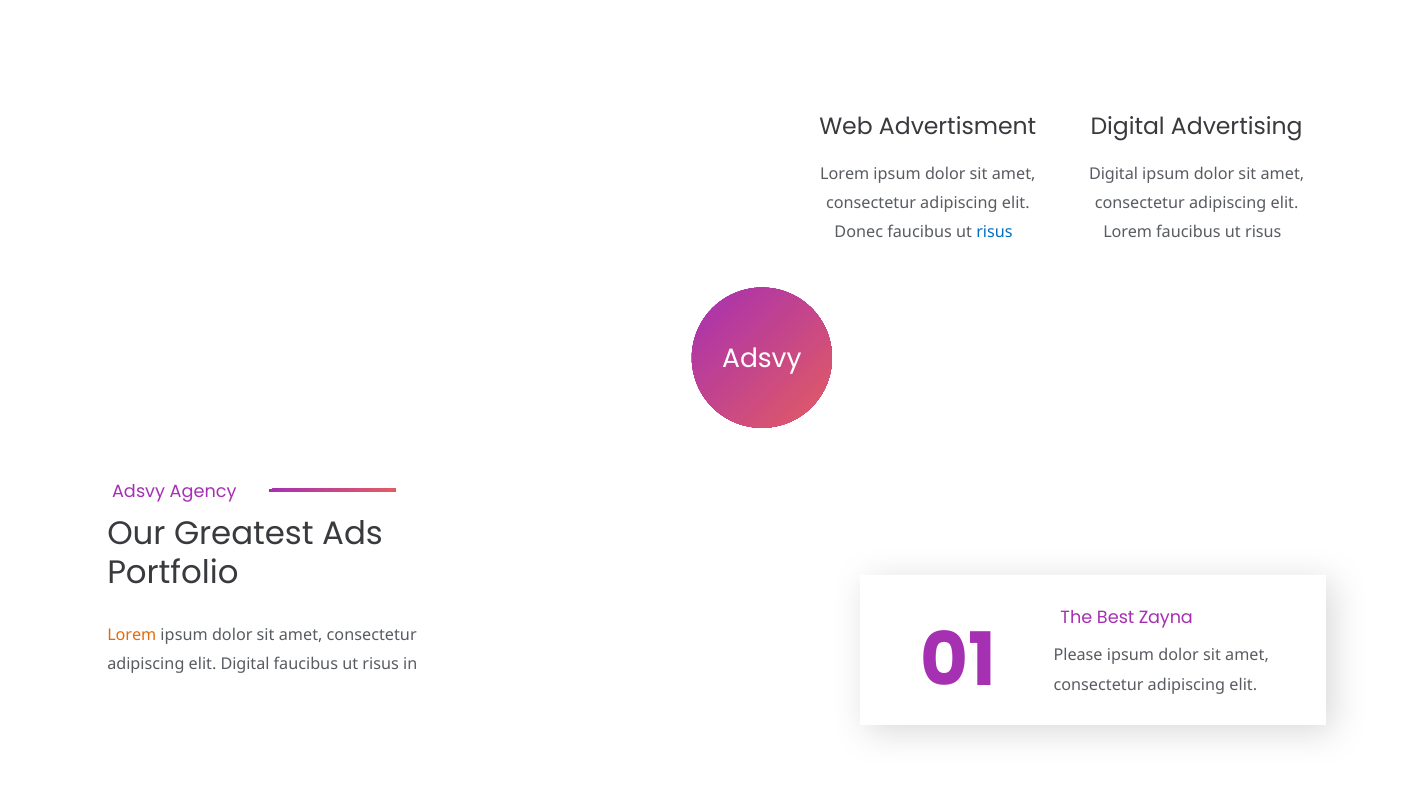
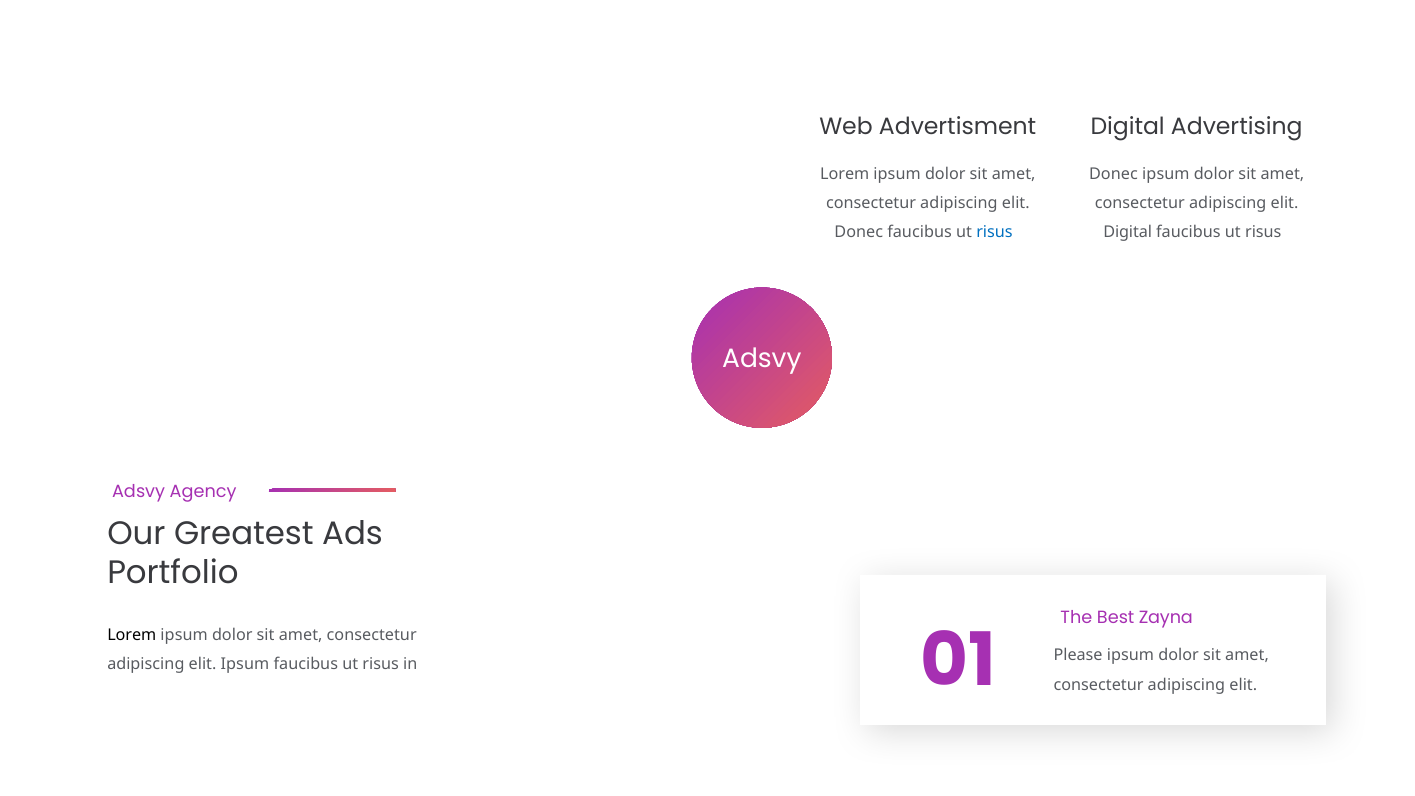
Digital: Digital -> Donec (1113, 174)
Lorem: Lorem -> Digital (1128, 232)
Lorem colour: orange -> black (132, 635)
elit Digital: Digital -> Ipsum (245, 664)
